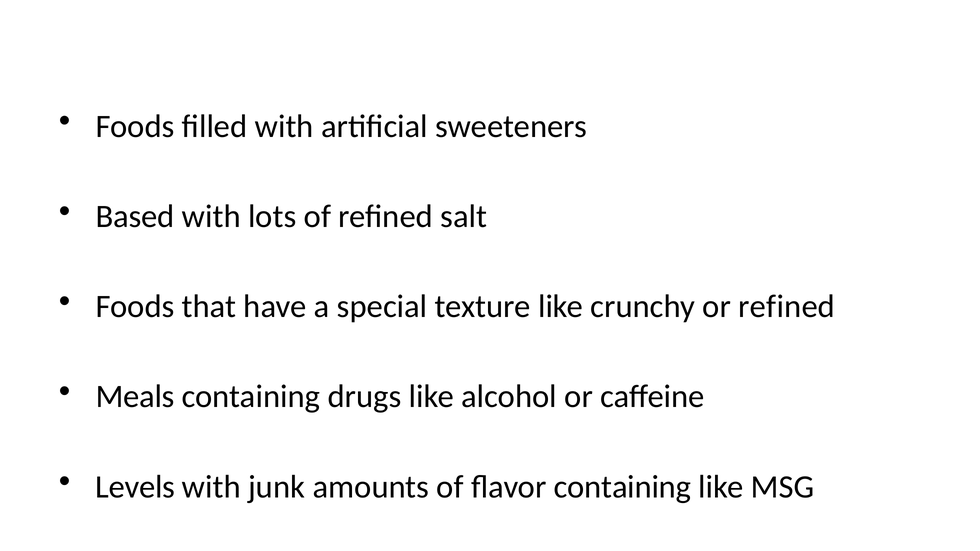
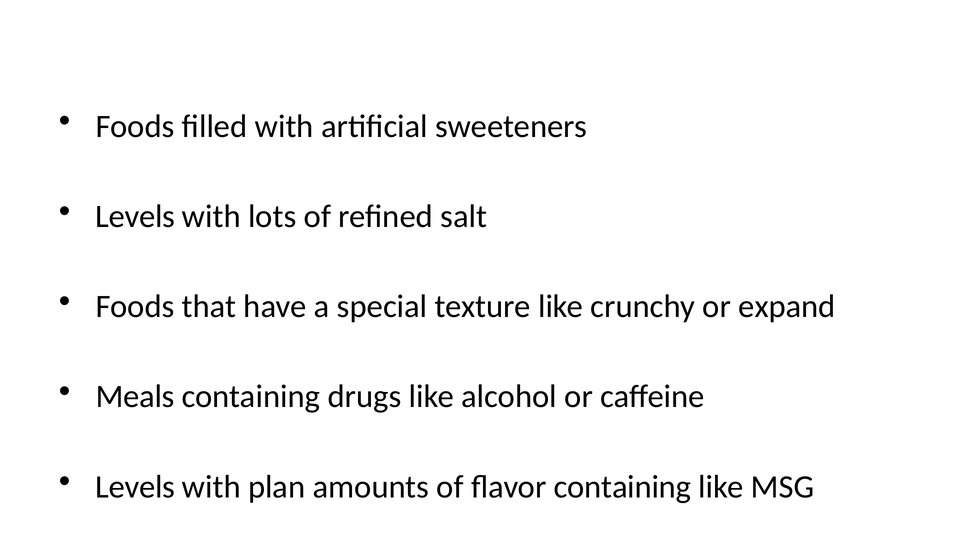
Based: Based -> Levels (135, 217)
or refined: refined -> expand (787, 307)
junk: junk -> plan (277, 487)
